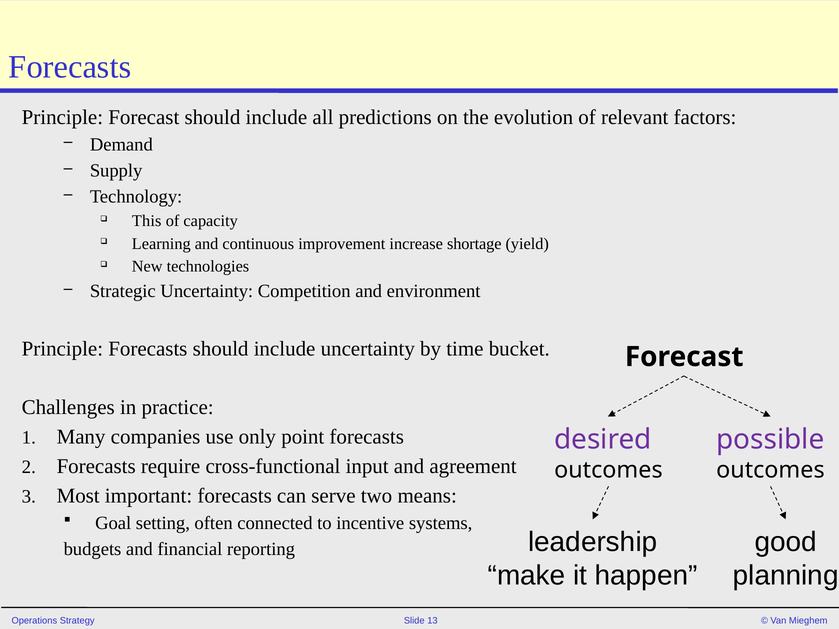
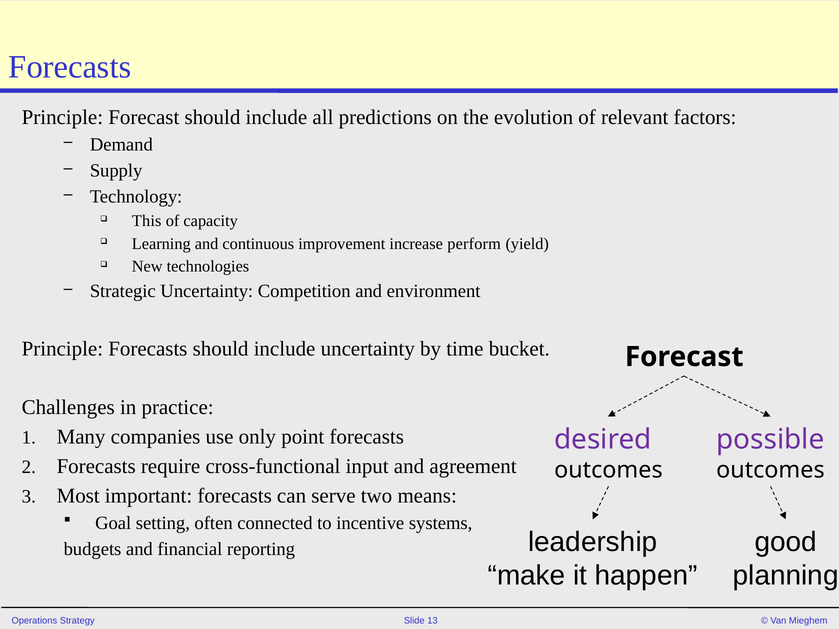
shortage: shortage -> perform (474, 244)
